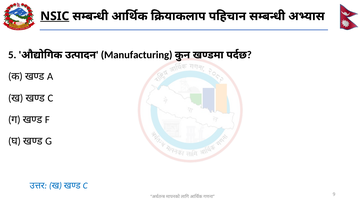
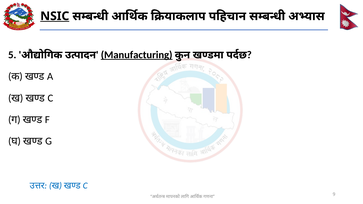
Manufacturing underline: none -> present (137, 55)
